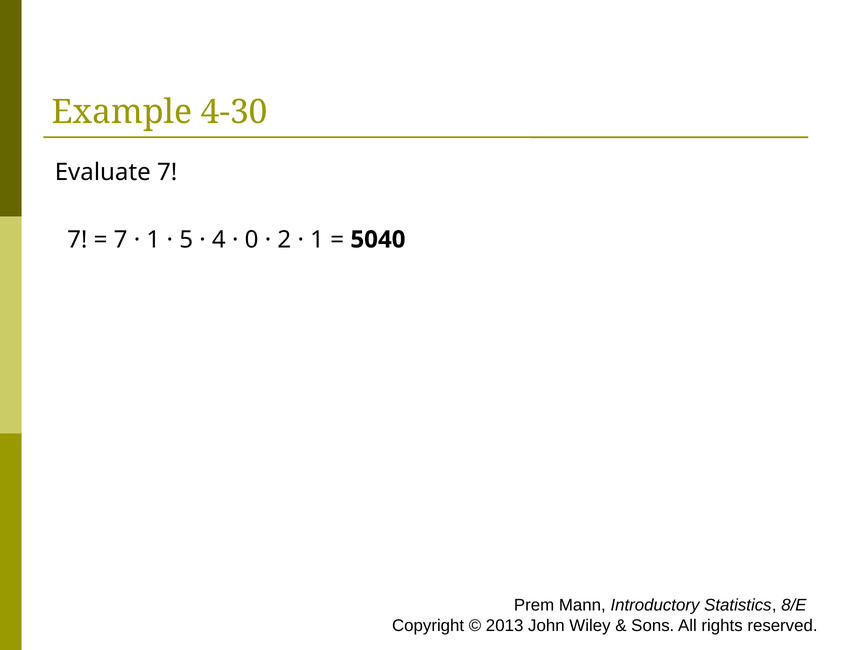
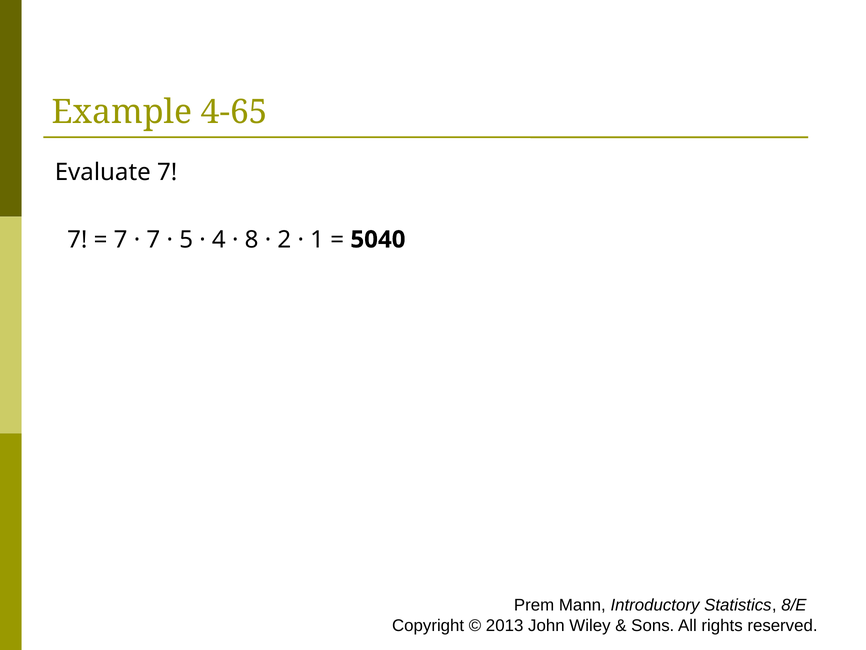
4-30: 4-30 -> 4-65 (234, 112)
1: 1 -> 7 (153, 239)
0: 0 -> 8 (252, 239)
